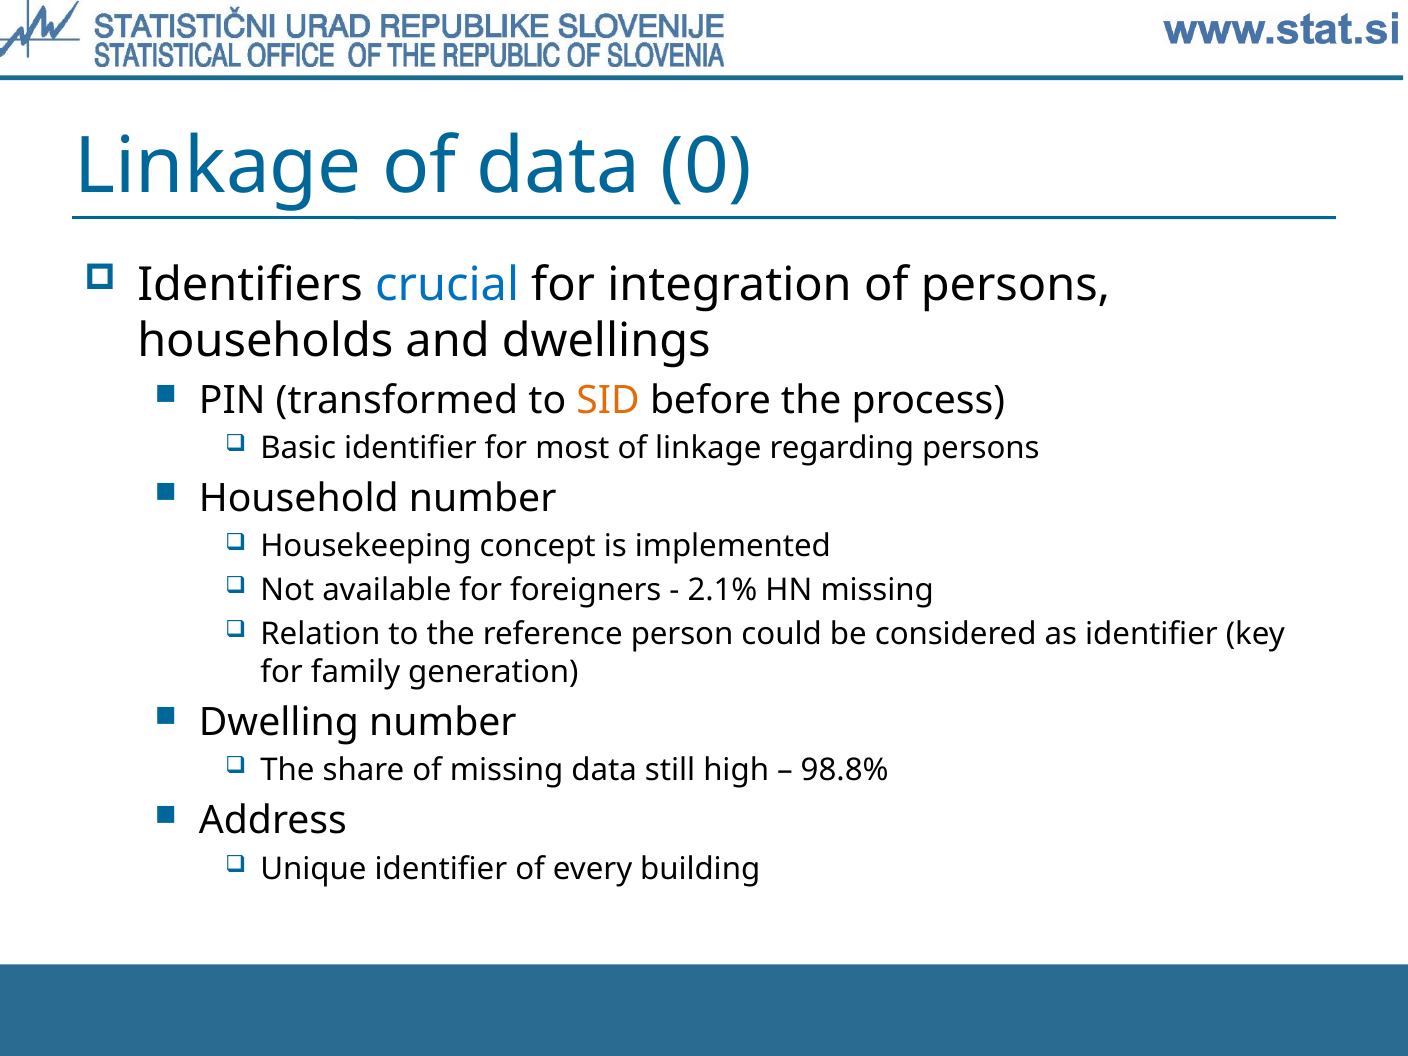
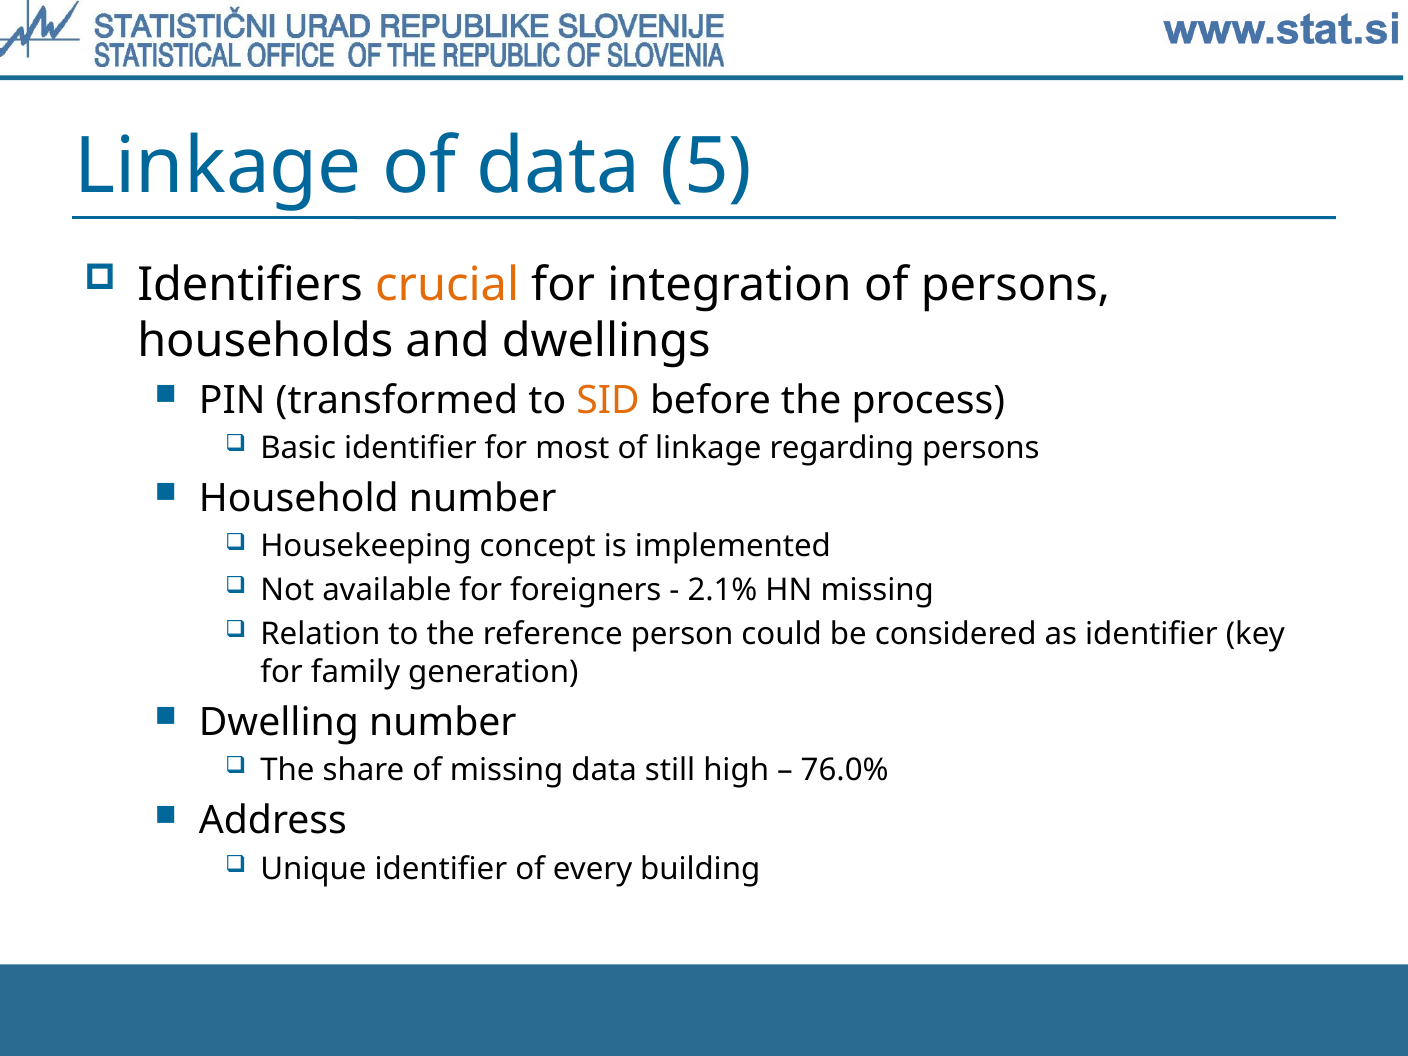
0: 0 -> 5 (706, 167)
crucial colour: blue -> orange (447, 285)
98.8%: 98.8% -> 76.0% (845, 770)
